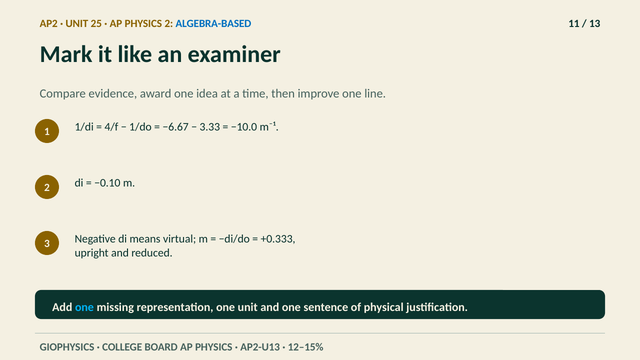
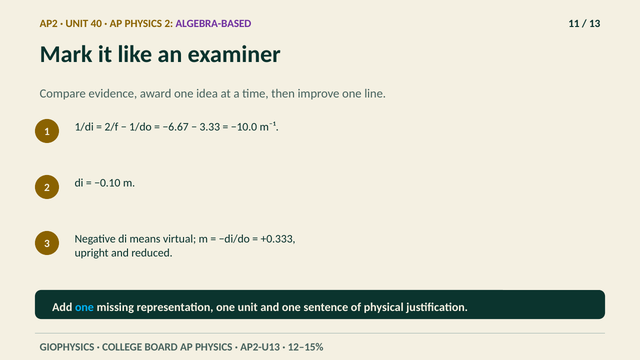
25: 25 -> 40 (96, 24)
ALGEBRA-BASED colour: blue -> purple (213, 24)
4/f: 4/f -> 2/f (111, 127)
